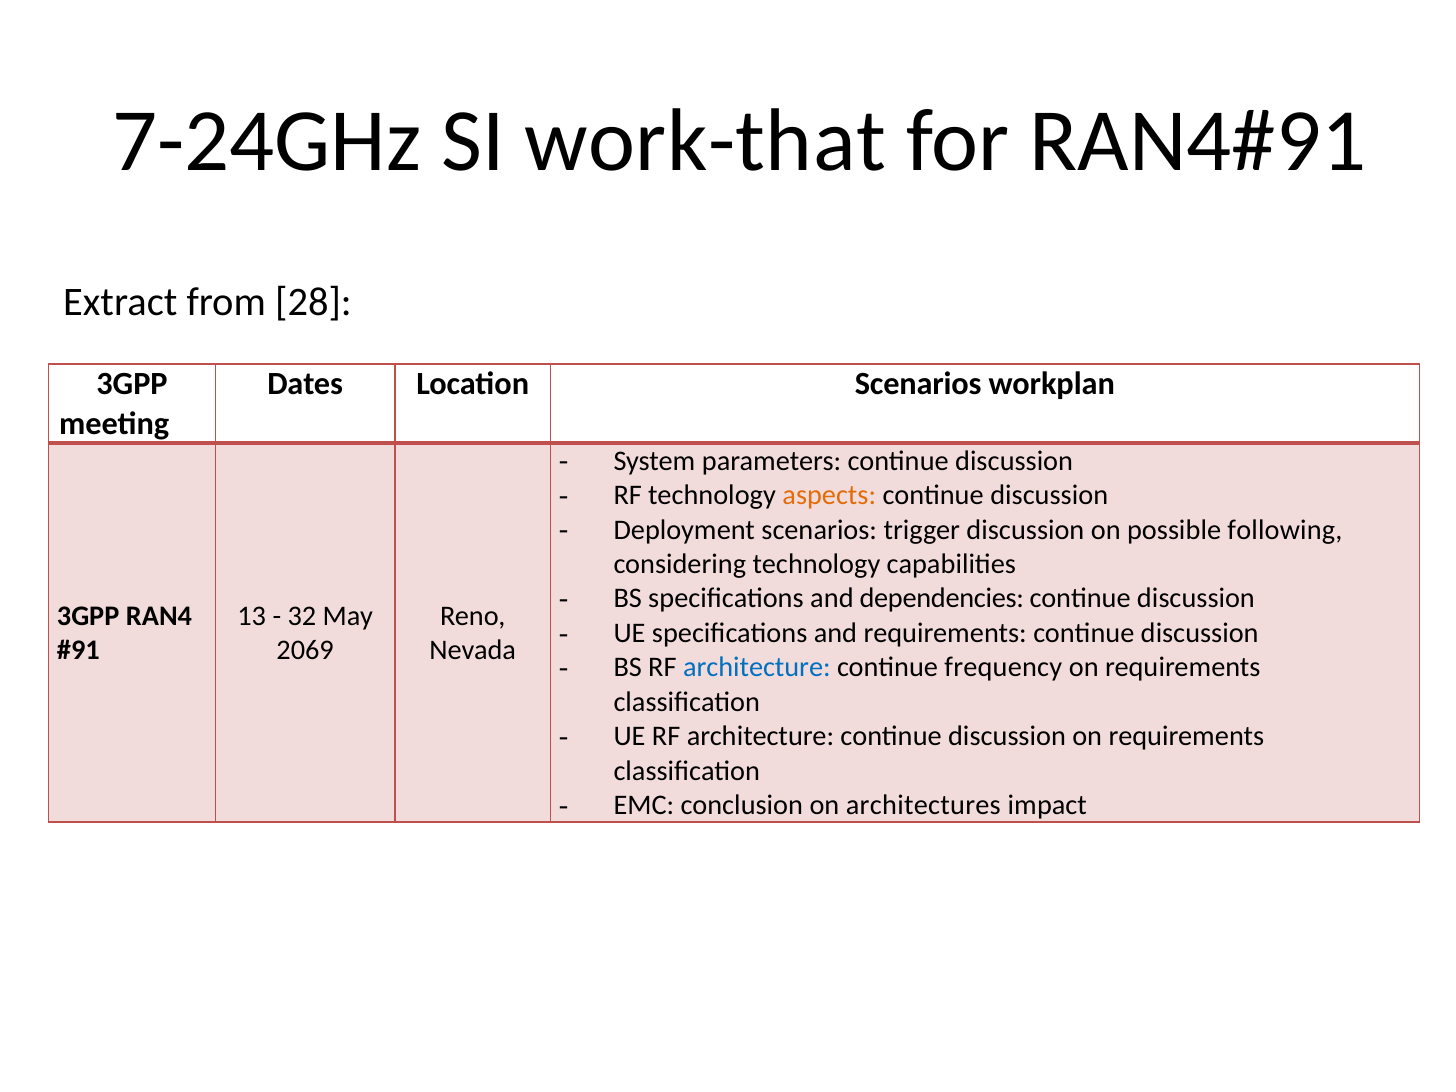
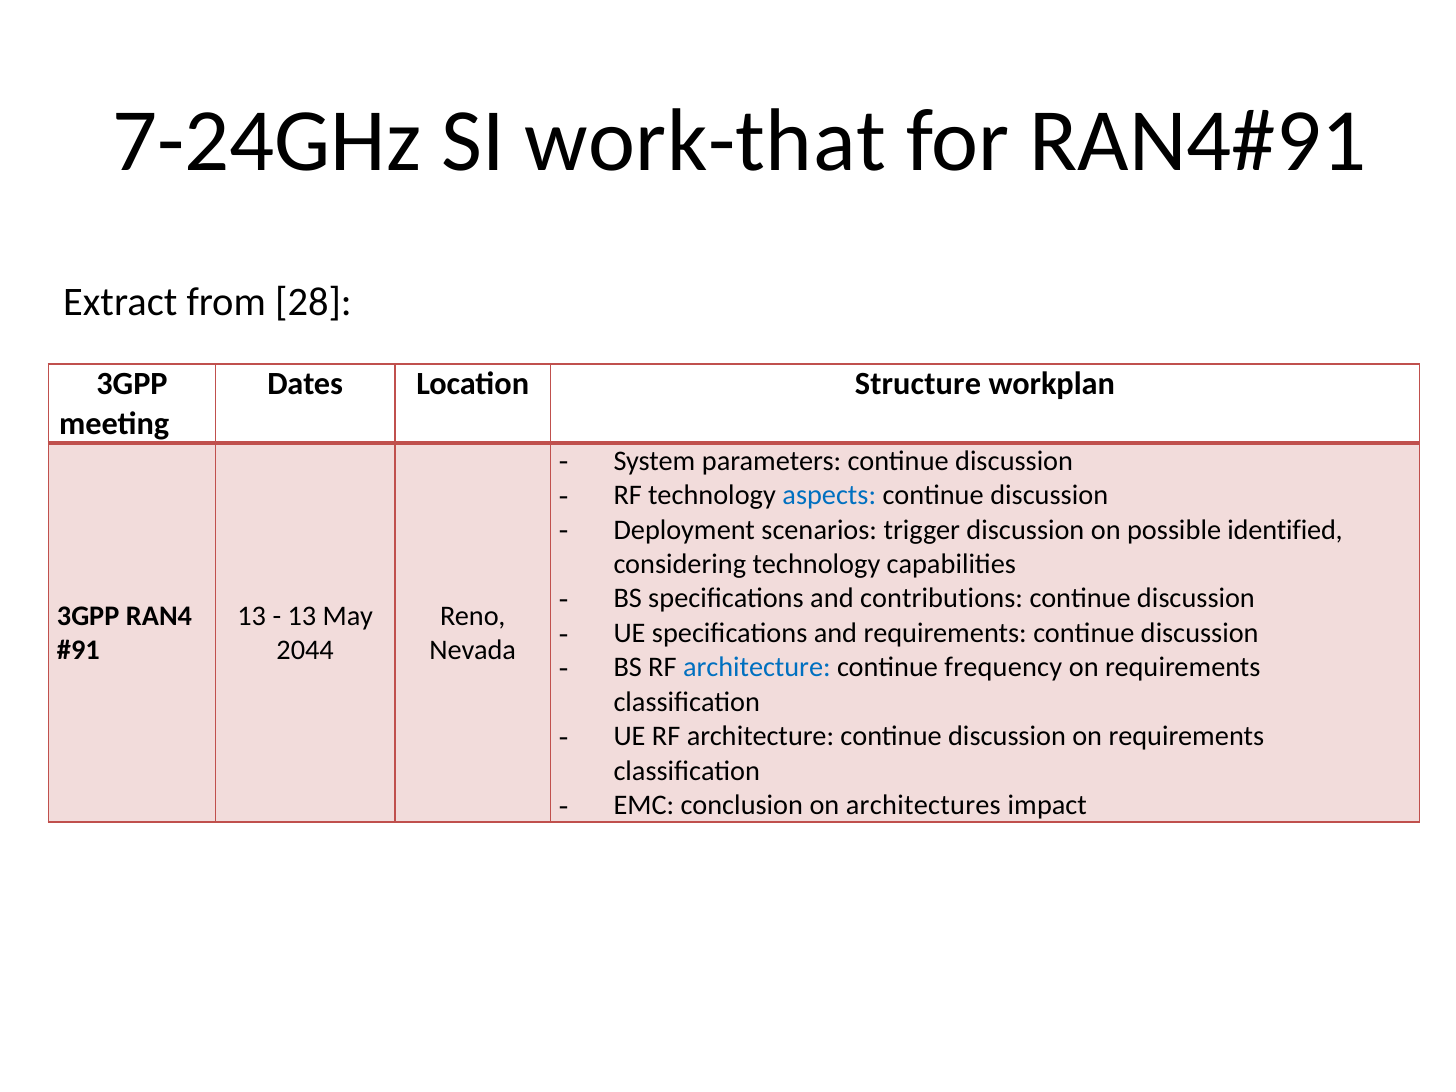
Location Scenarios: Scenarios -> Structure (918, 384)
aspects colour: orange -> blue (829, 495)
following: following -> identified (1285, 530)
dependencies: dependencies -> contributions (942, 599)
32: 32 -> 13 (302, 616)
2069: 2069 -> 2044 (305, 650)
